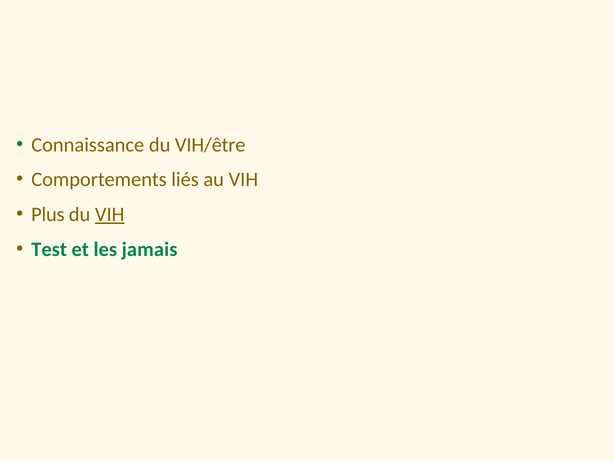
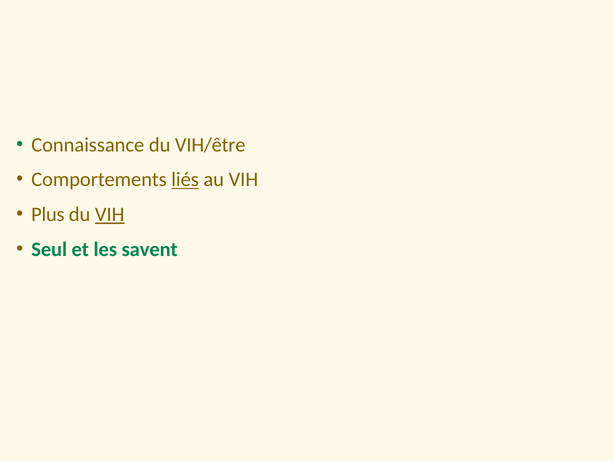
liés underline: none -> present (185, 179)
Test: Test -> Seul (49, 249)
jamais: jamais -> savent (150, 249)
